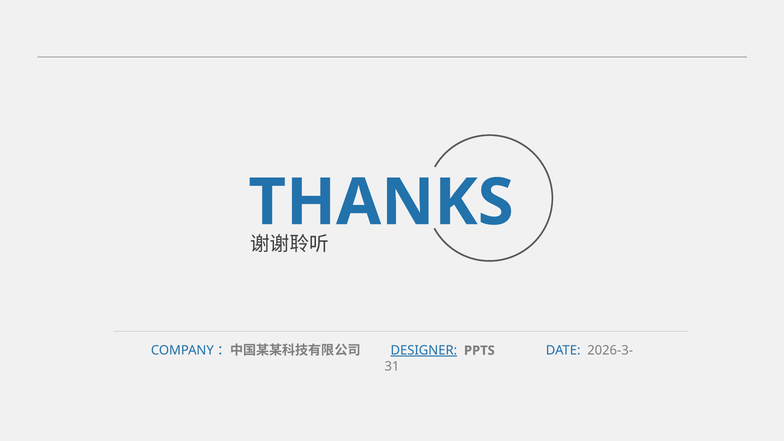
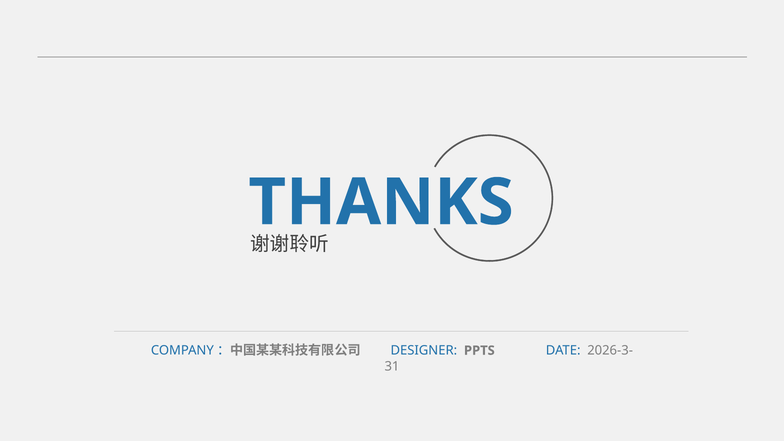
DESIGNER underline: present -> none (424, 351)
